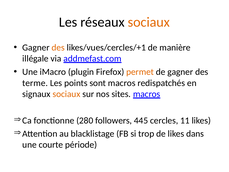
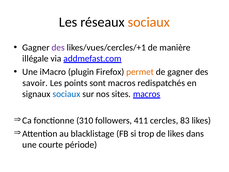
des colour: orange -> purple (58, 47)
terme: terme -> savoir (35, 83)
sociaux colour: orange -> blue (66, 94)
280: 280 -> 310 (85, 120)
445: 445 -> 411 (141, 120)
11: 11 -> 83 (185, 120)
